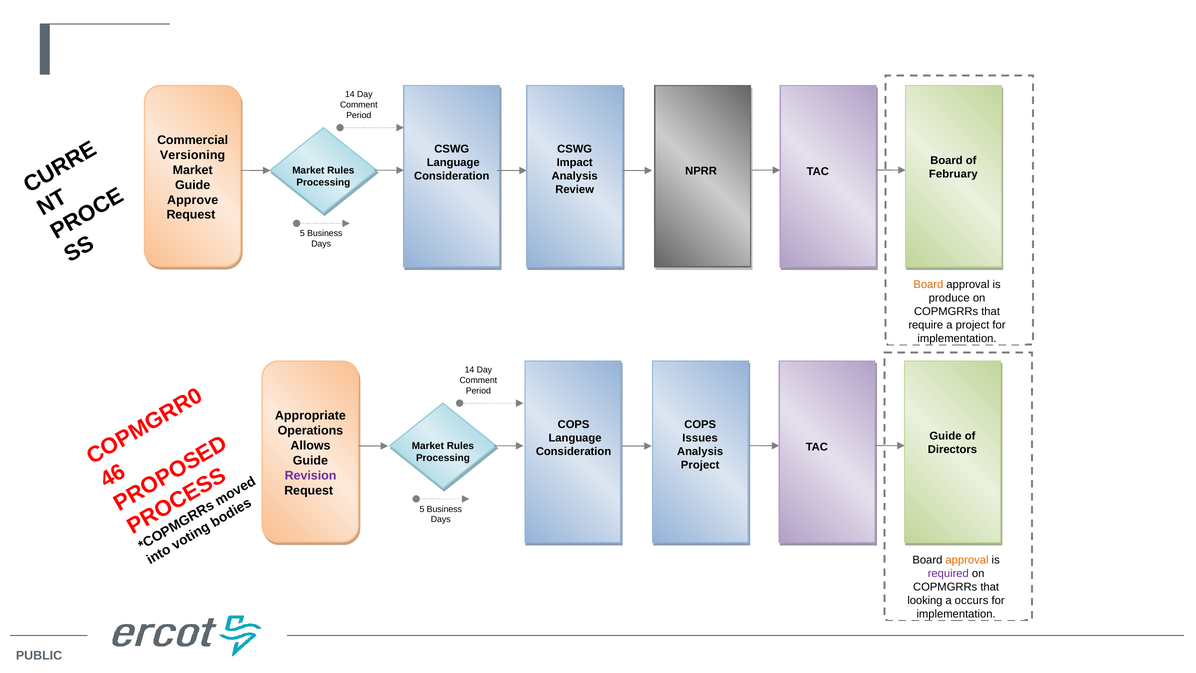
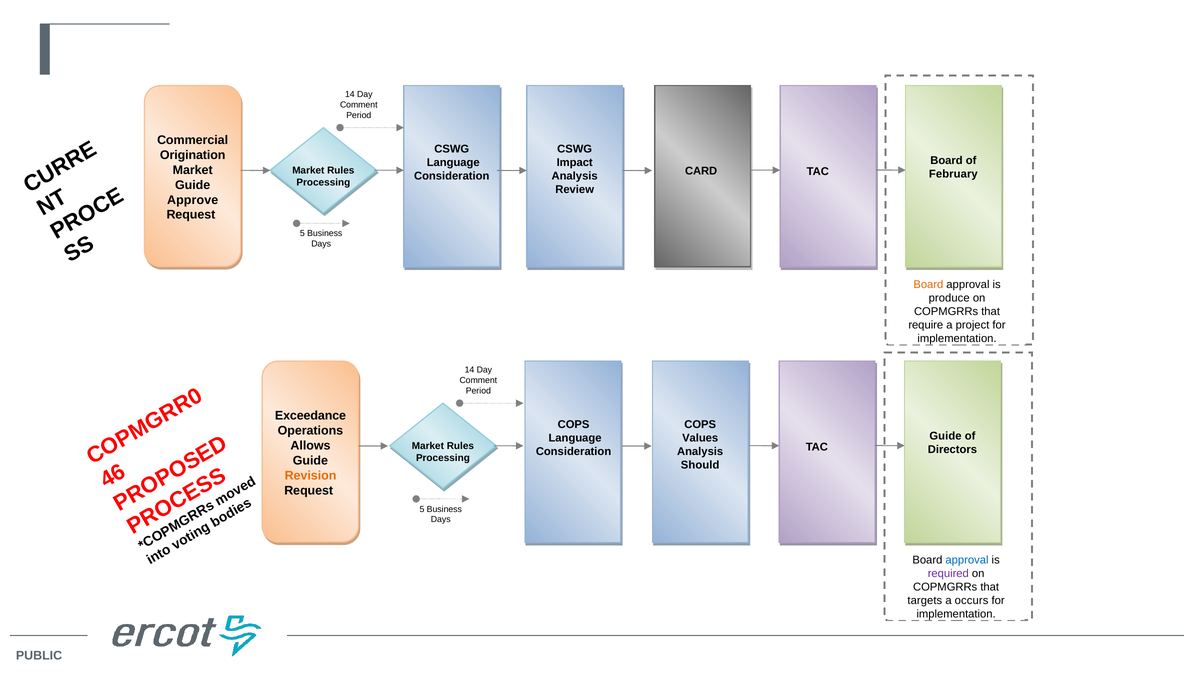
Versioning: Versioning -> Origination (193, 155)
NPRR: NPRR -> CARD (701, 171)
Appropriate: Appropriate -> Exceedance (310, 415)
Issues: Issues -> Values (700, 438)
Project: Project -> Should (700, 465)
Revision colour: purple -> orange (311, 475)
approval colour: orange -> blue (967, 560)
looking: looking -> targets (925, 600)
